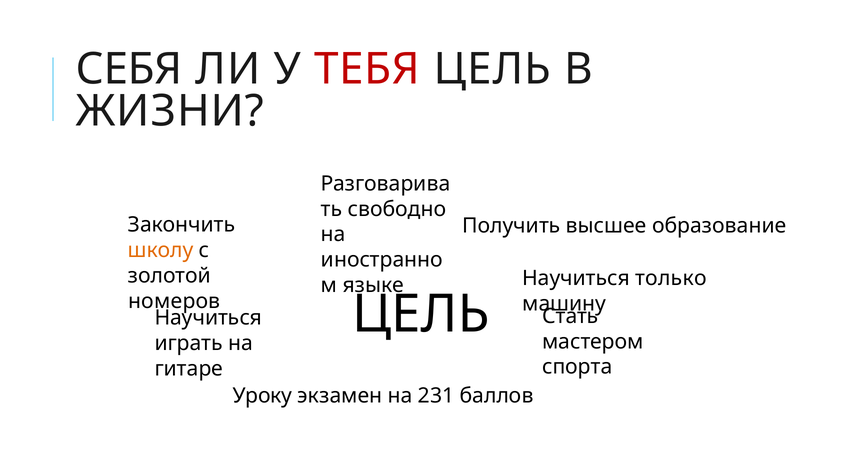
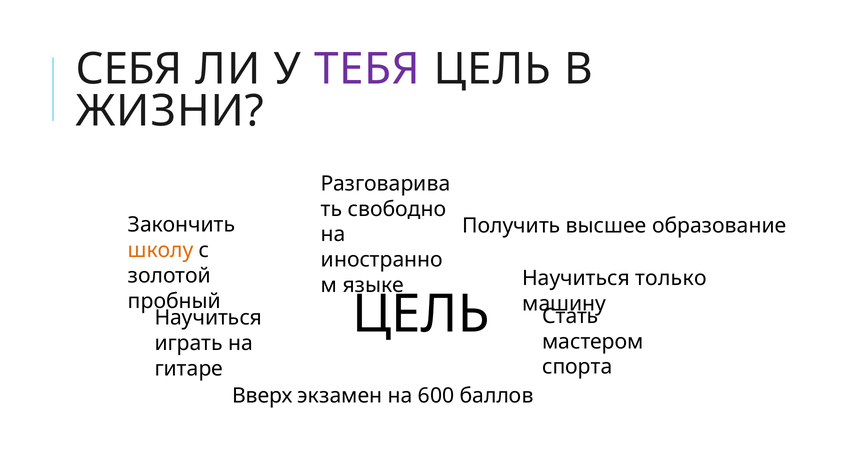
ТЕБЯ colour: red -> purple (367, 69)
номеров: номеров -> пробный (174, 301)
Уроку: Уроку -> Вверх (262, 396)
231: 231 -> 600 (436, 396)
